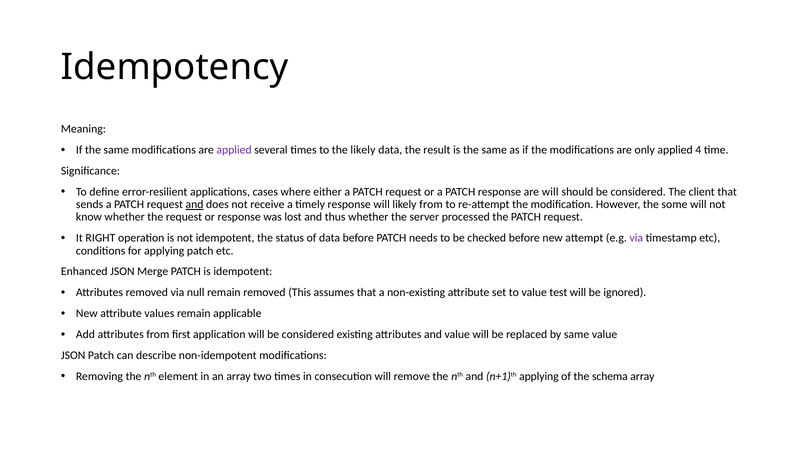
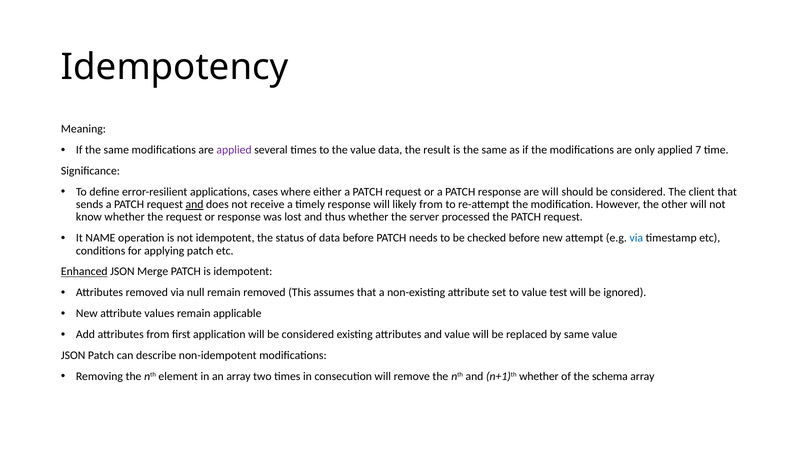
the likely: likely -> value (363, 150)
4: 4 -> 7 (698, 150)
some: some -> other (675, 204)
RIGHT: RIGHT -> NAME (100, 238)
via colour: purple -> blue (636, 238)
Enhanced underline: none -> present (84, 272)
n+1)th applying: applying -> whether (539, 376)
